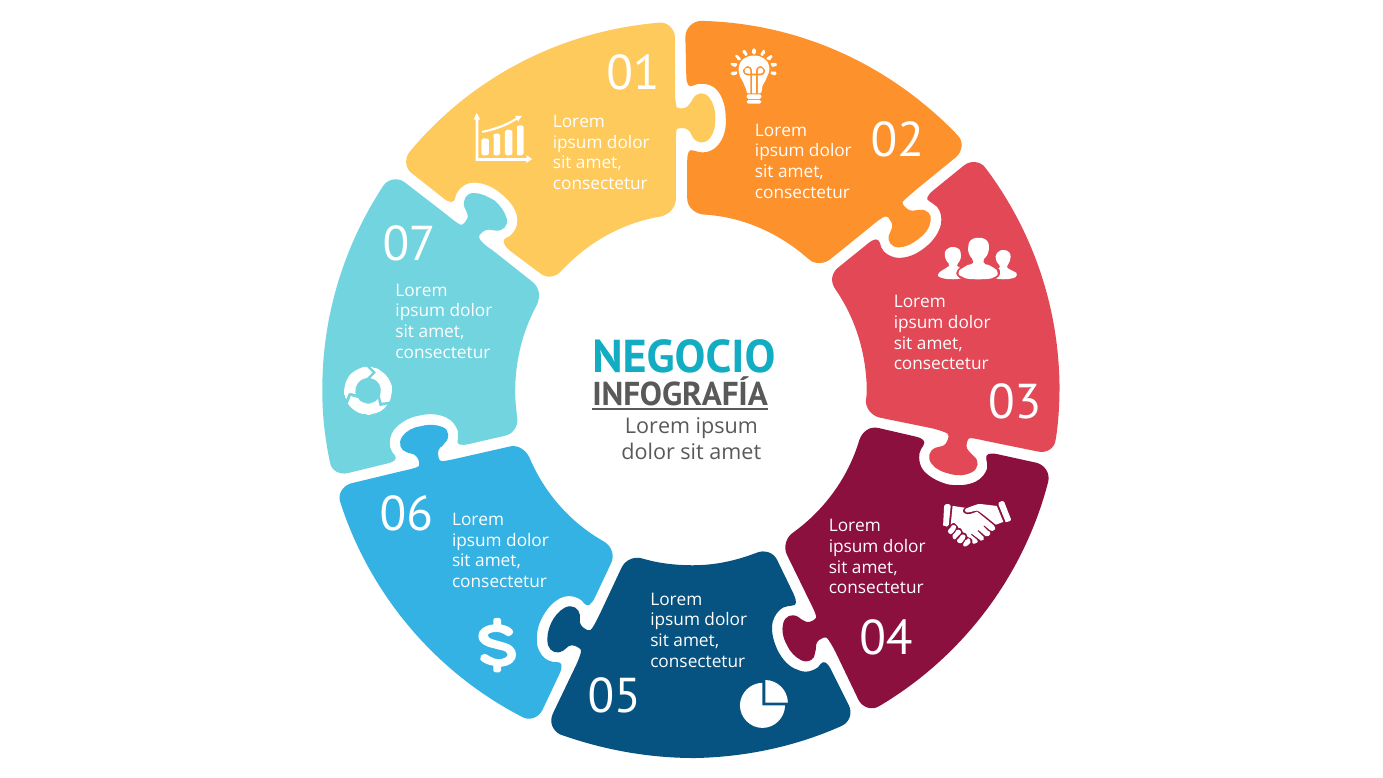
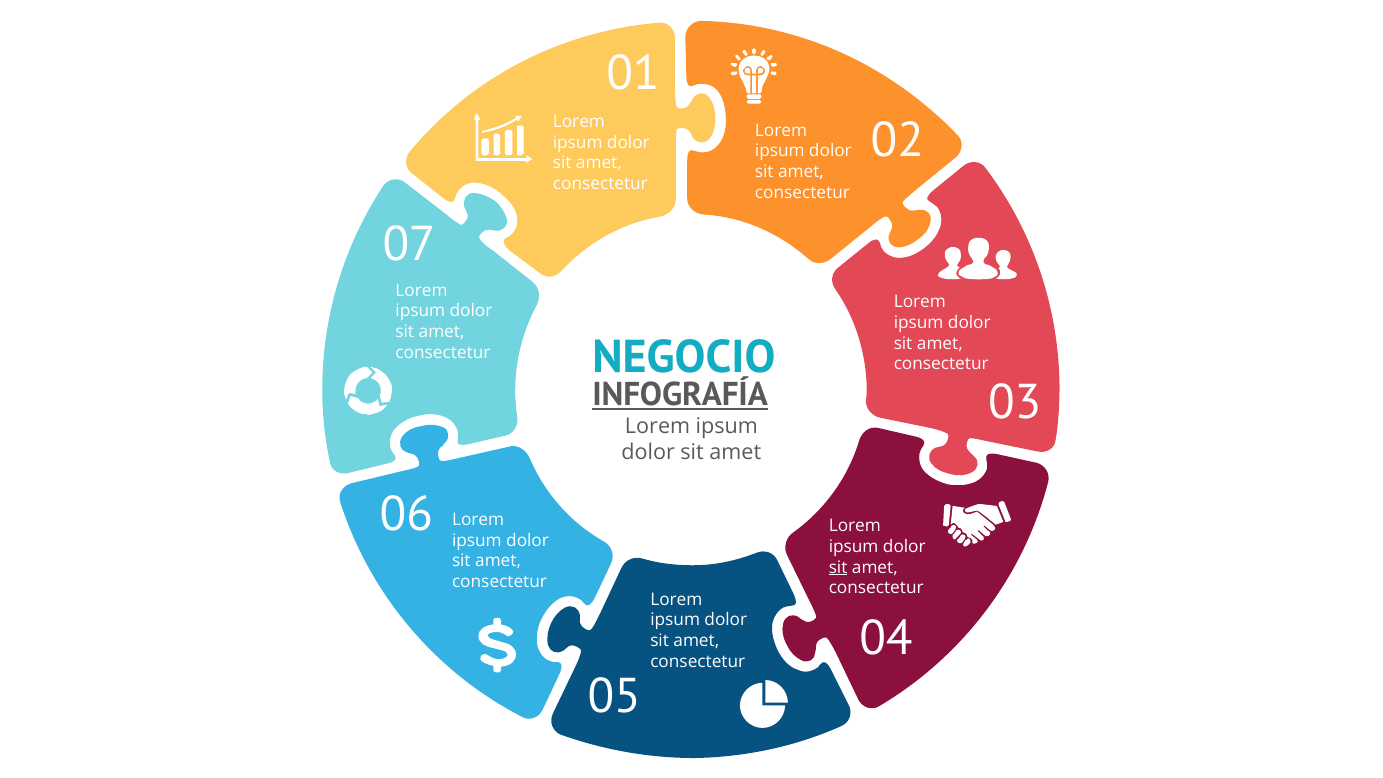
sit underline: none -> present (838, 567)
